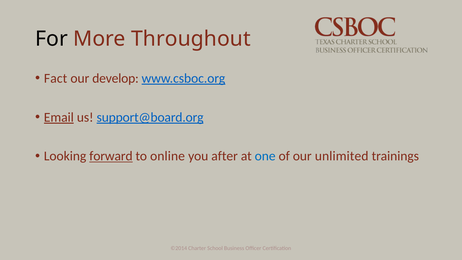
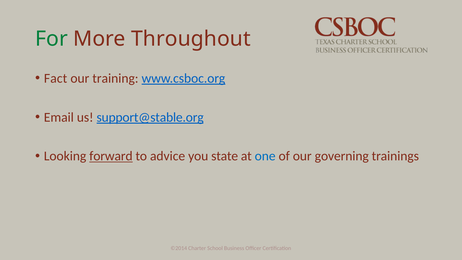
For colour: black -> green (51, 39)
develop: develop -> training (115, 78)
Email underline: present -> none (59, 117)
support@board.org: support@board.org -> support@stable.org (150, 117)
online: online -> advice (168, 156)
after: after -> state (225, 156)
unlimited: unlimited -> governing (342, 156)
